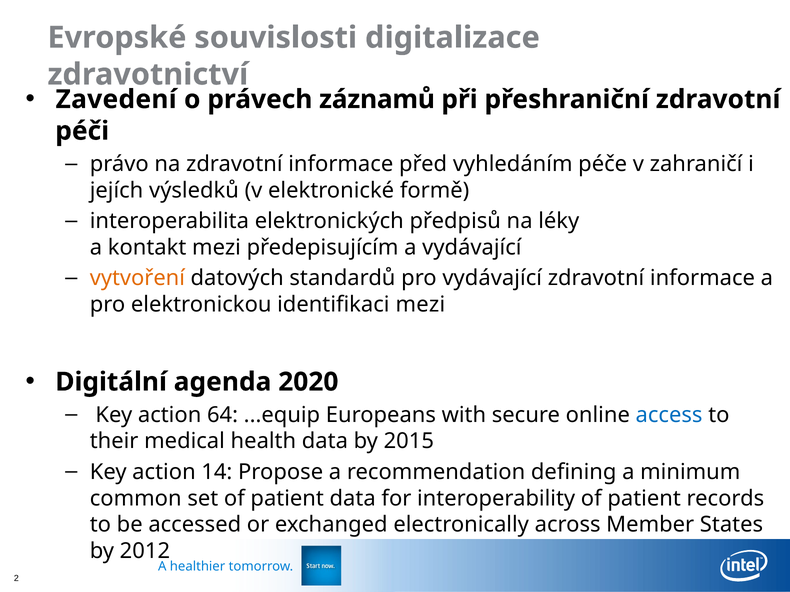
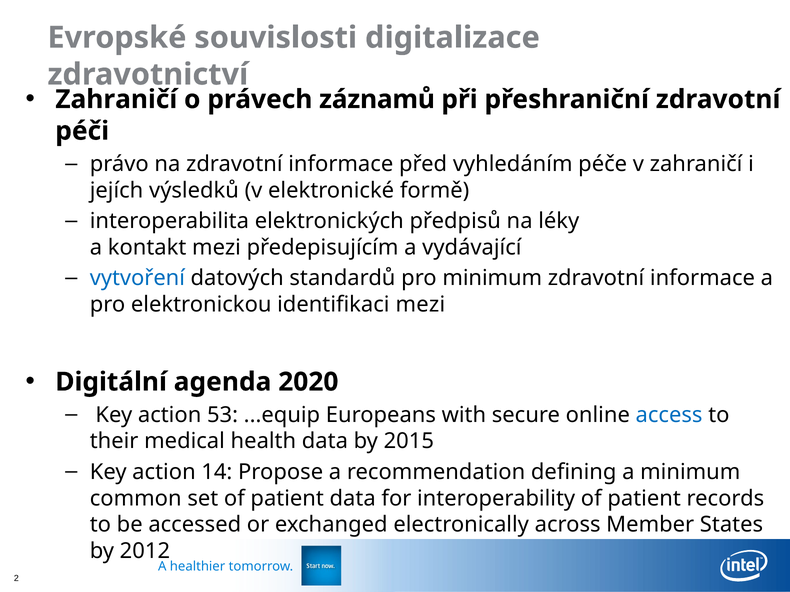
Zavedení: Zavedení -> Zahraničí (116, 100)
vytvoření colour: orange -> blue (137, 278)
pro vydávající: vydávající -> minimum (492, 278)
64: 64 -> 53 (223, 415)
